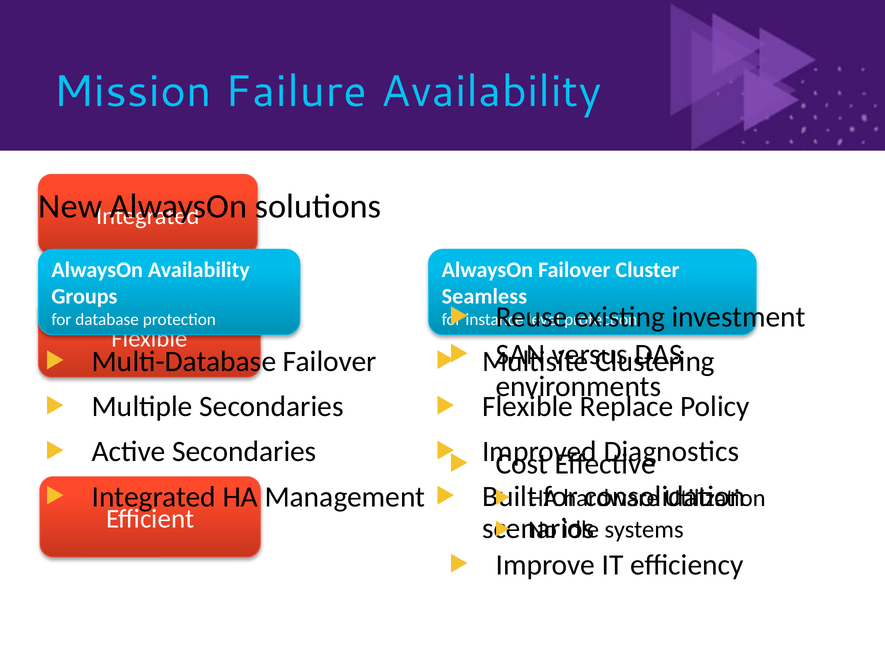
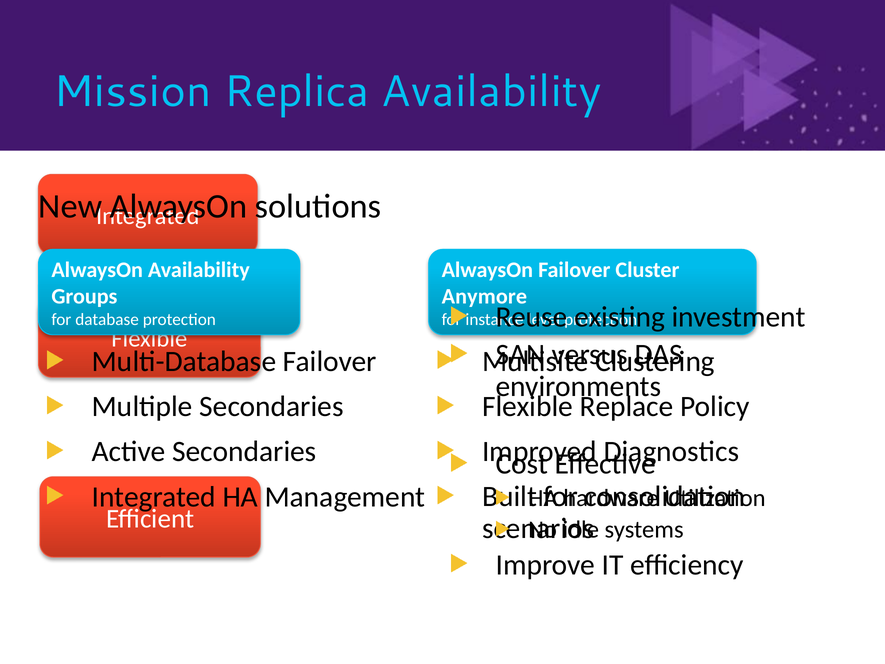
Failure: Failure -> Replica (296, 91)
Seamless: Seamless -> Anymore (484, 296)
